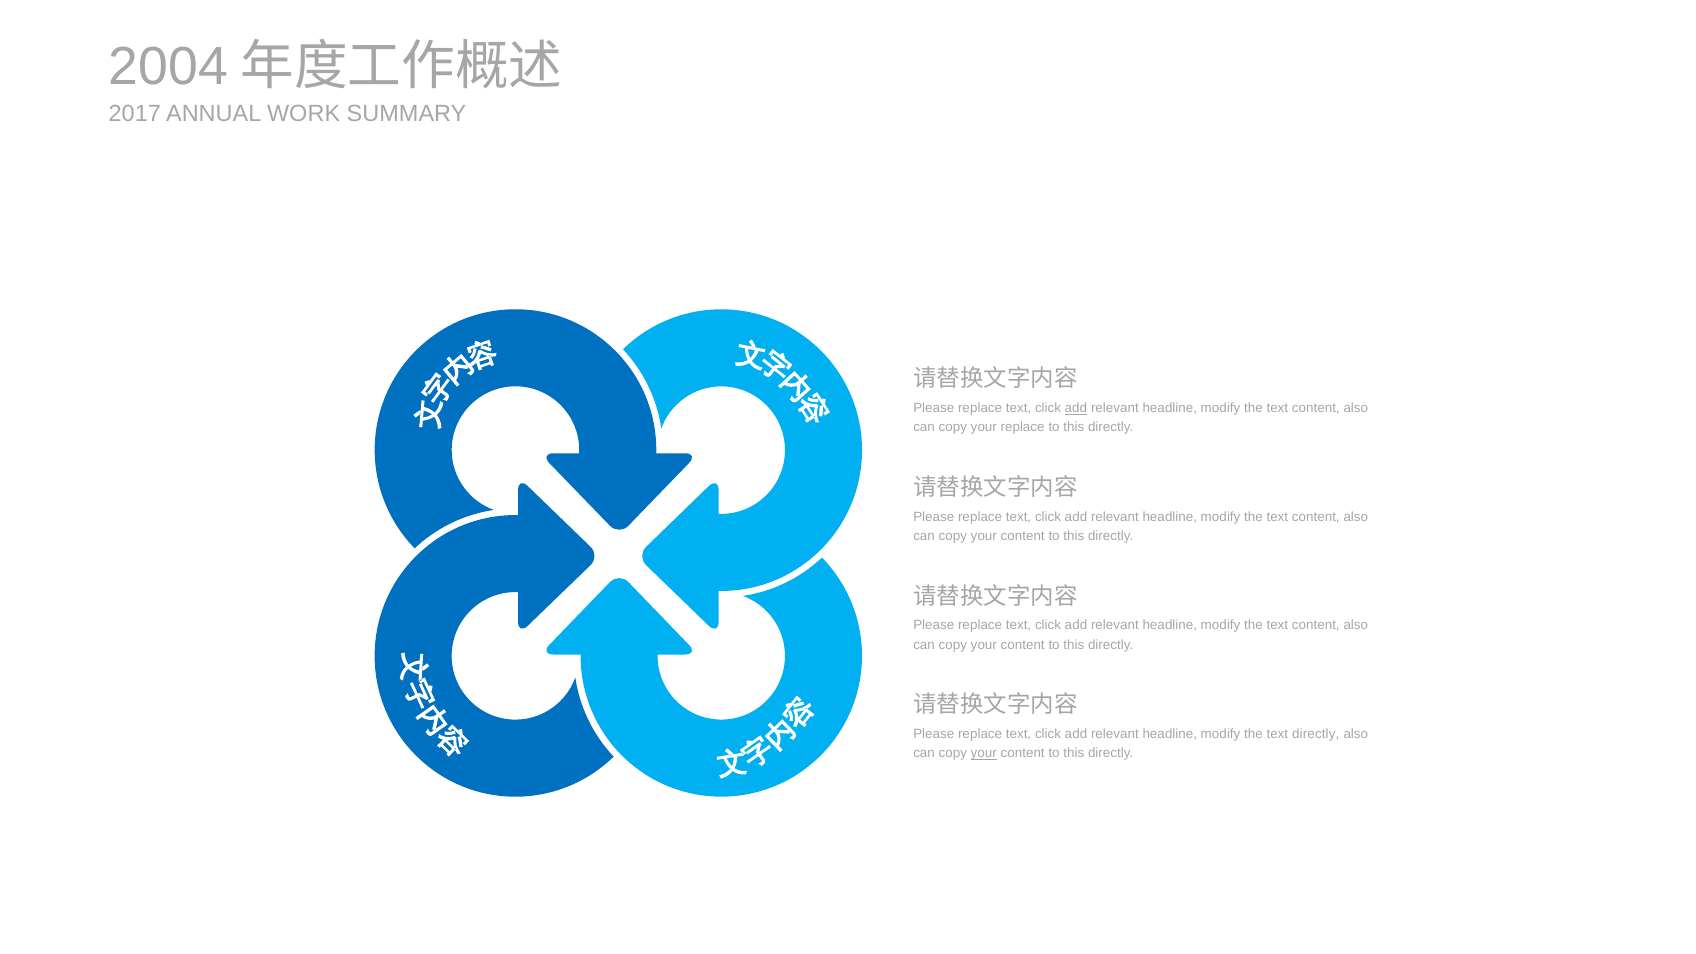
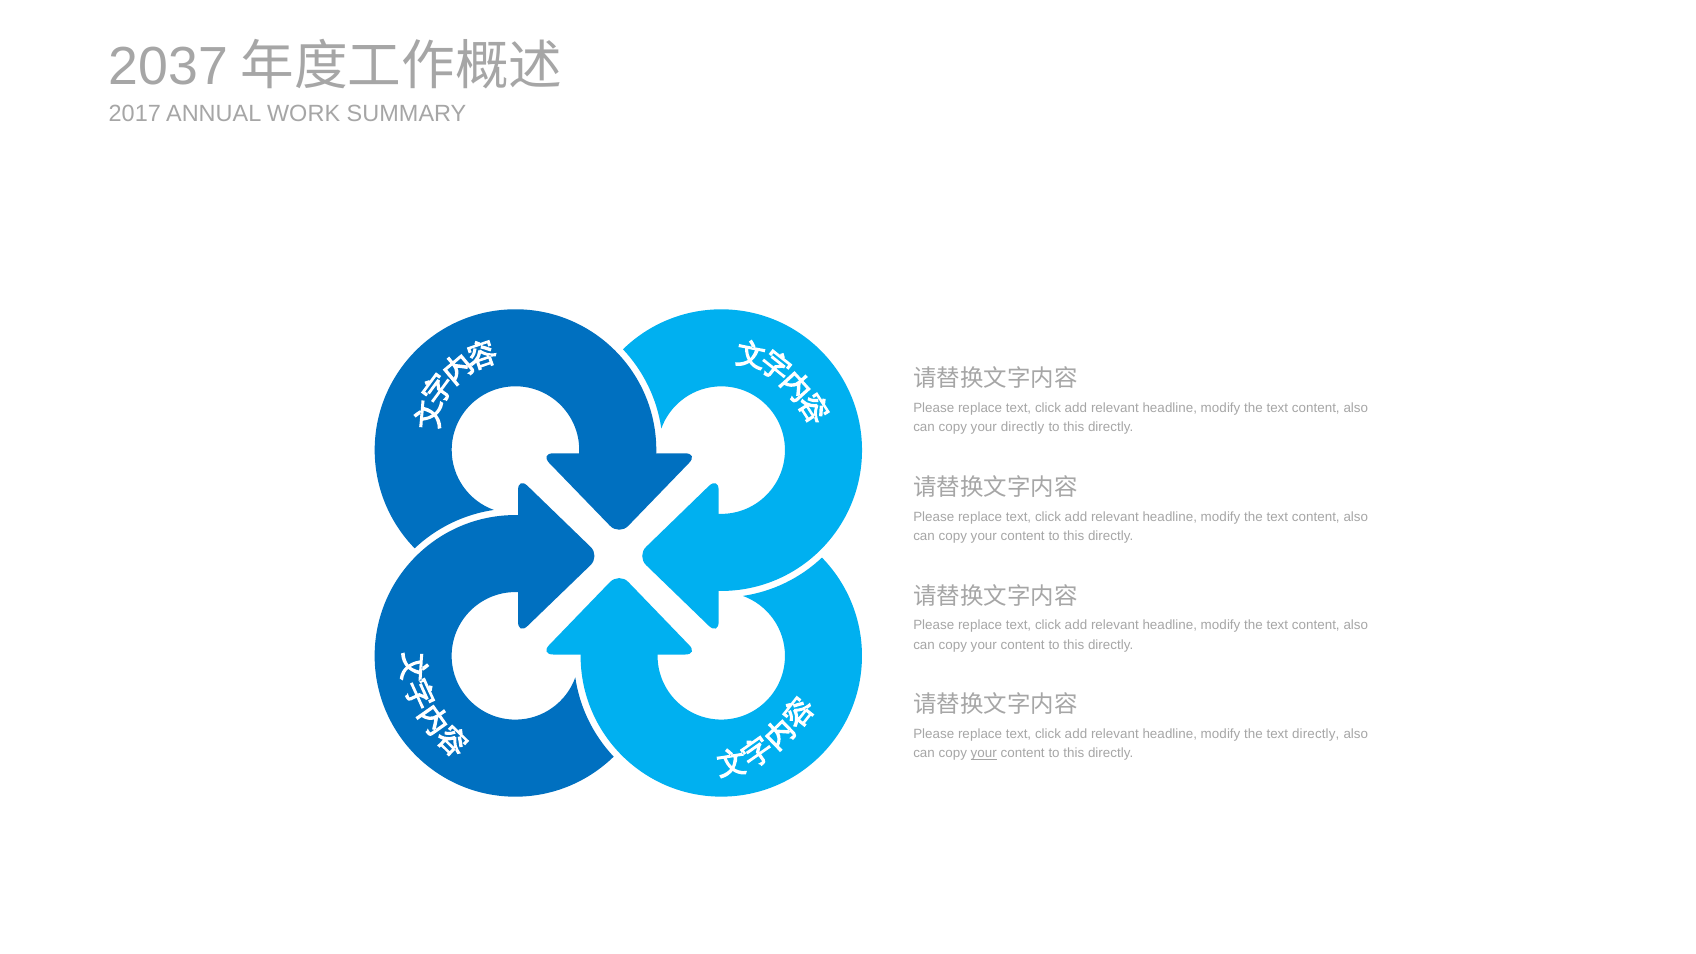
2004: 2004 -> 2037 (168, 67)
add underline: present -> none (1076, 408)
your replace: replace -> directly (1023, 427)
